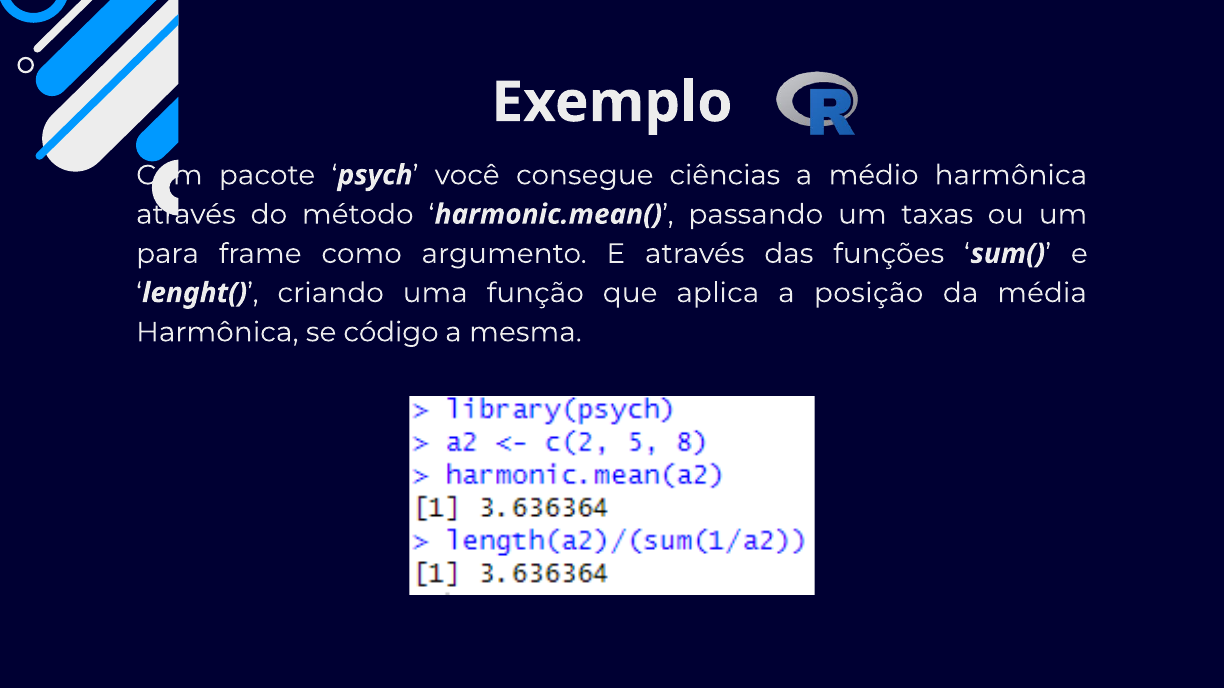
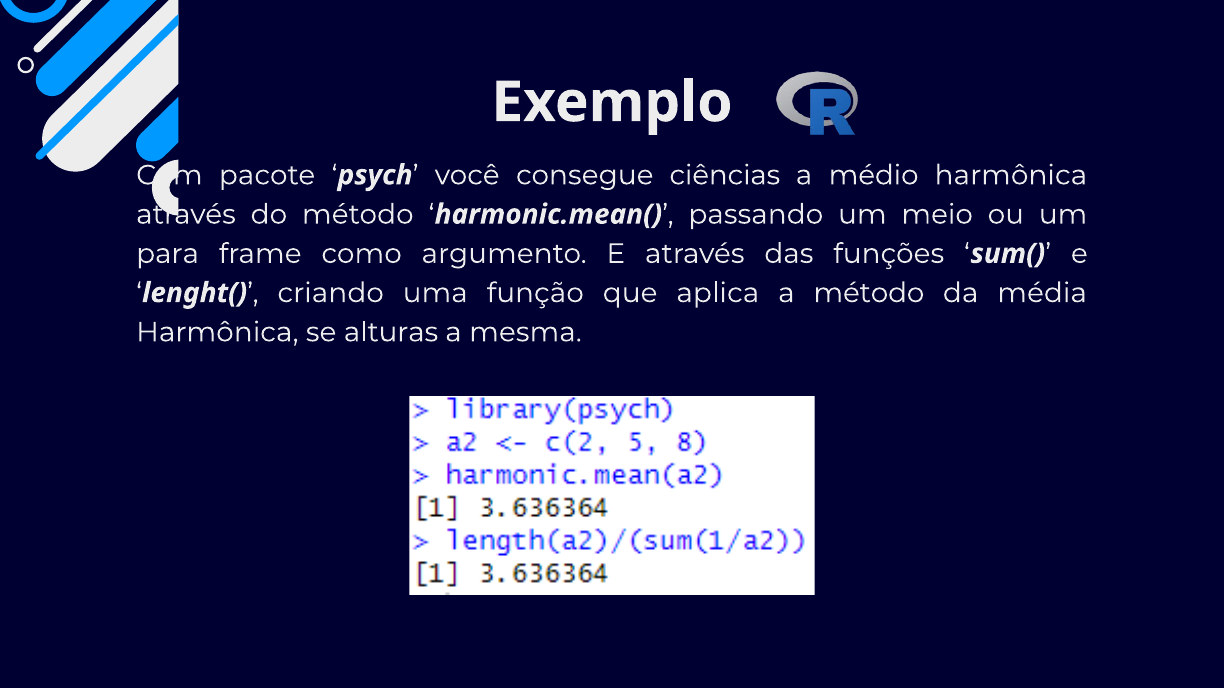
taxas: taxas -> meio (937, 215)
a posição: posição -> método (869, 293)
código: código -> alturas (391, 332)
